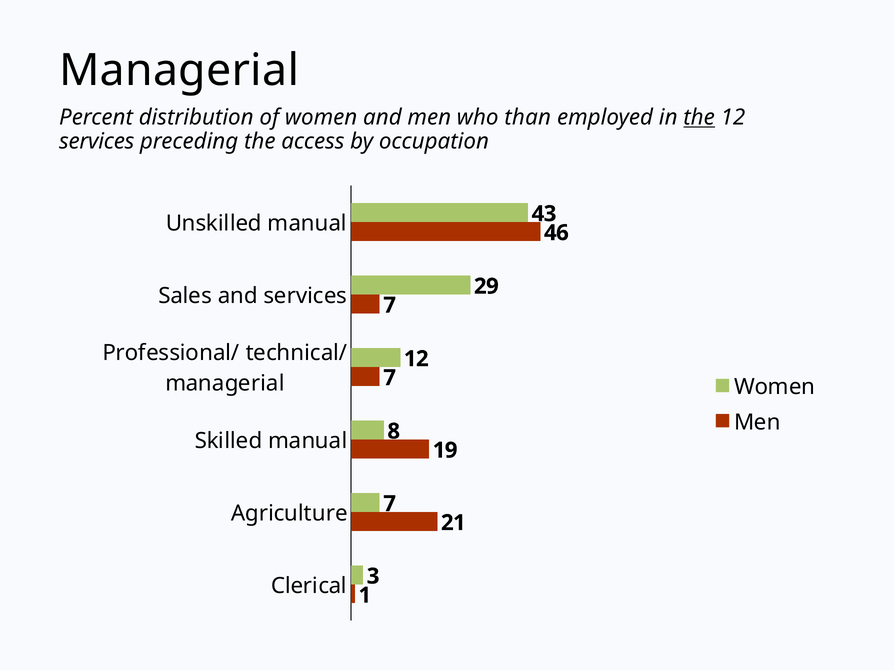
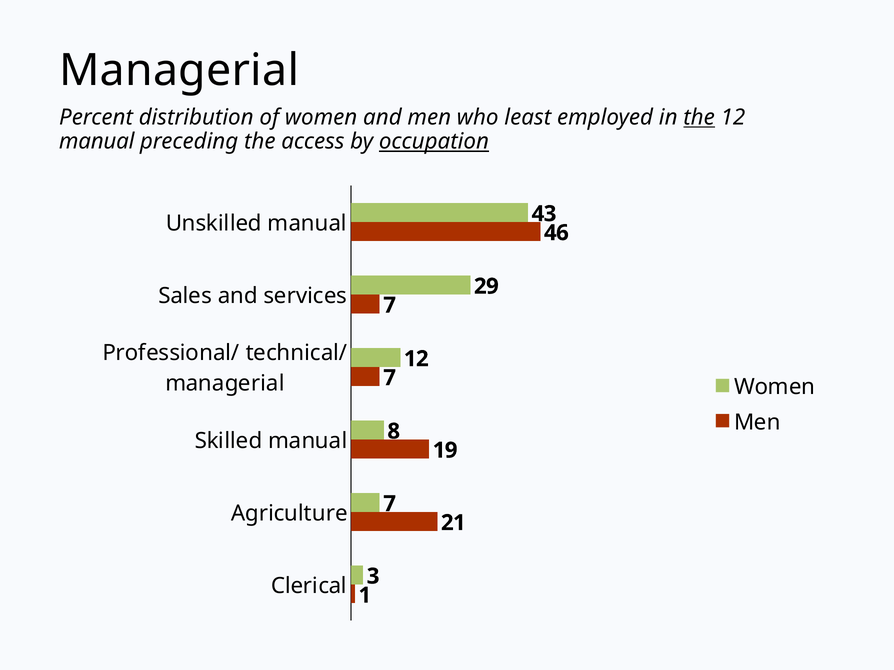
than: than -> least (528, 117)
services: services -> manual (97, 142)
occupation underline: none -> present (434, 142)
